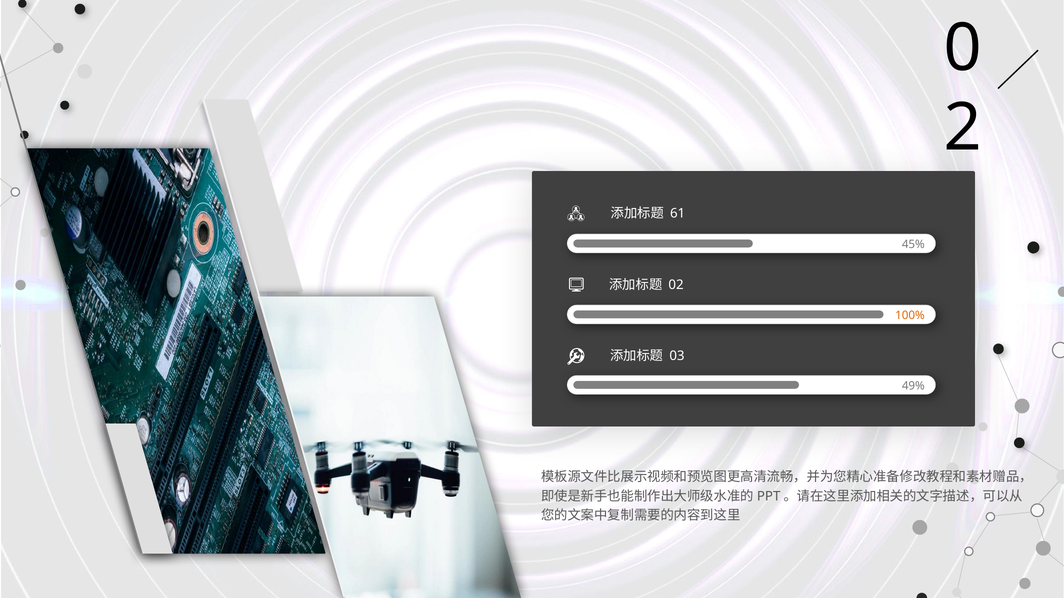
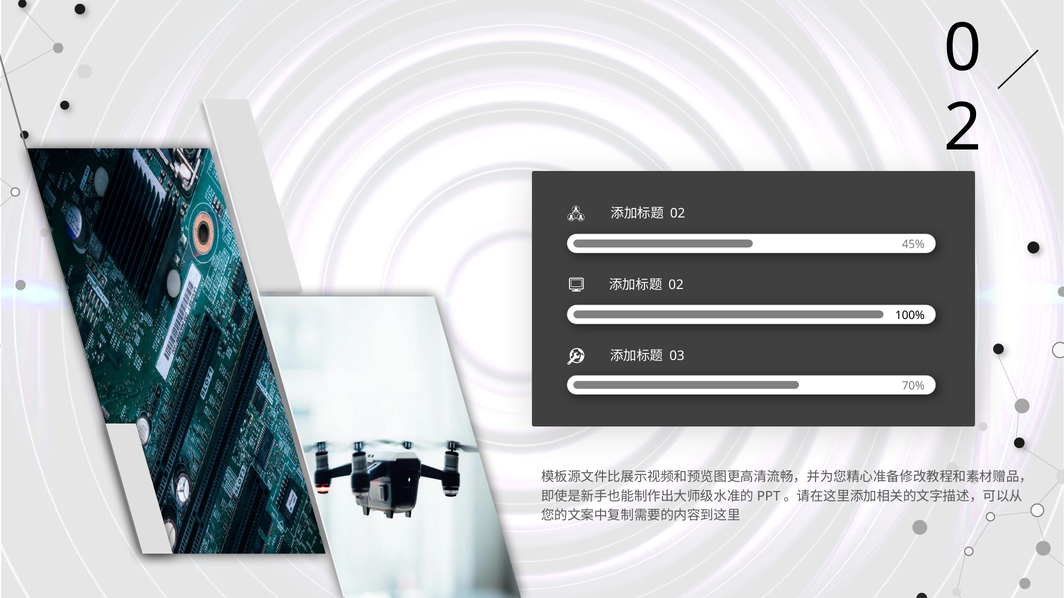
61: 61 -> 02 (678, 214)
100% colour: orange -> black (910, 315)
49%: 49% -> 70% (913, 386)
